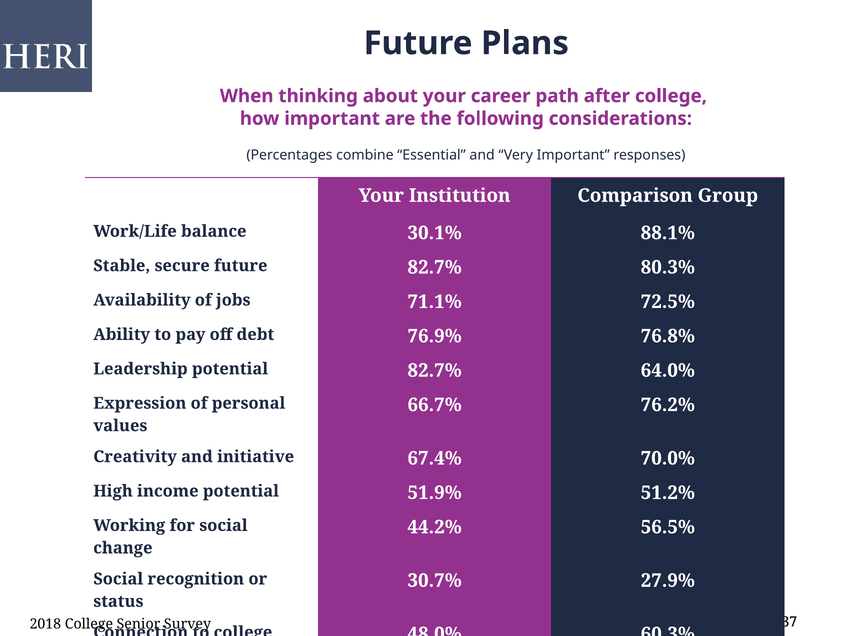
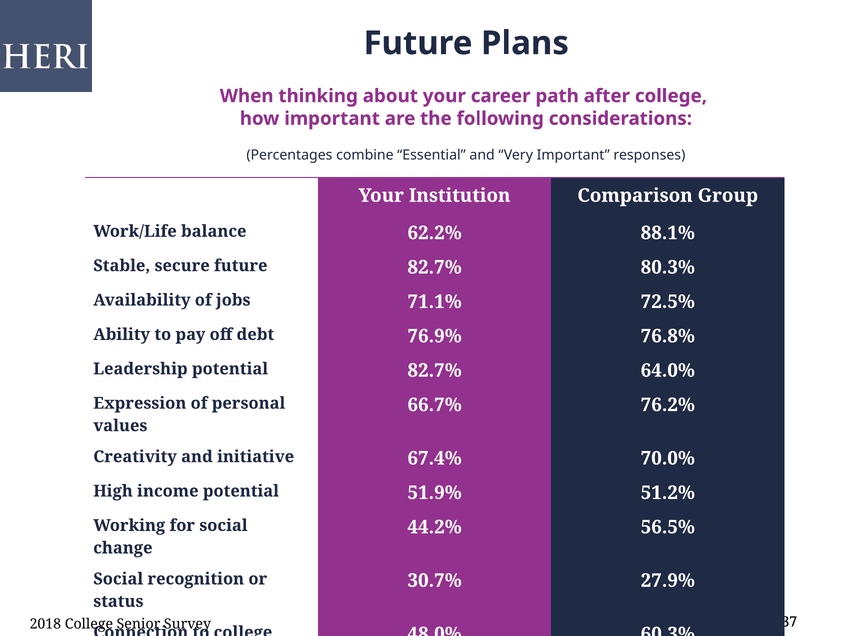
30.1%: 30.1% -> 62.2% (435, 233)
